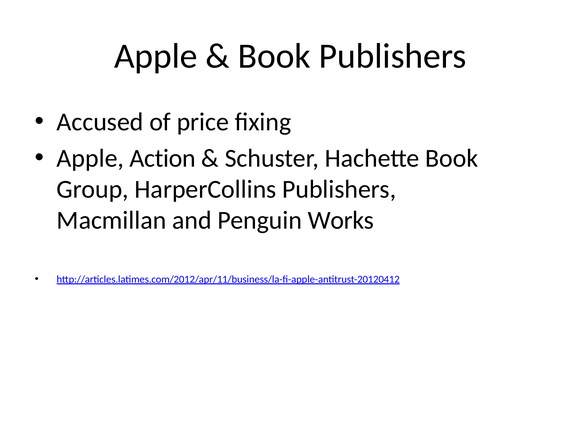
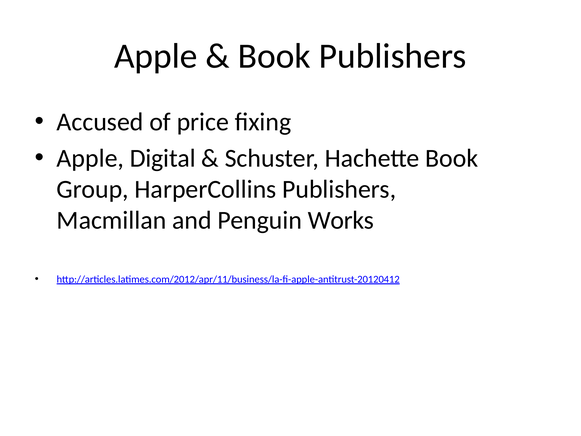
Action: Action -> Digital (163, 158)
